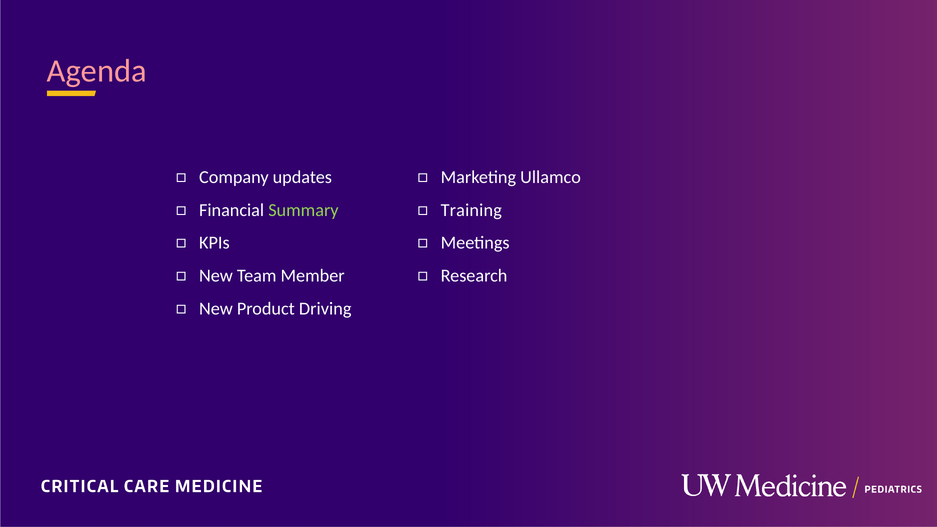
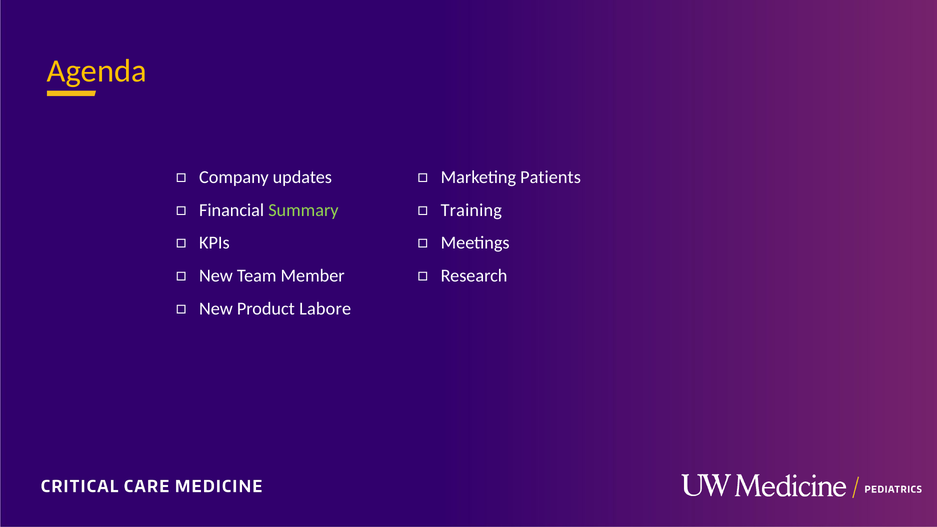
Agenda colour: pink -> yellow (97, 71)
Ullamco: Ullamco -> Patients (551, 177)
Driving: Driving -> Labore (325, 309)
